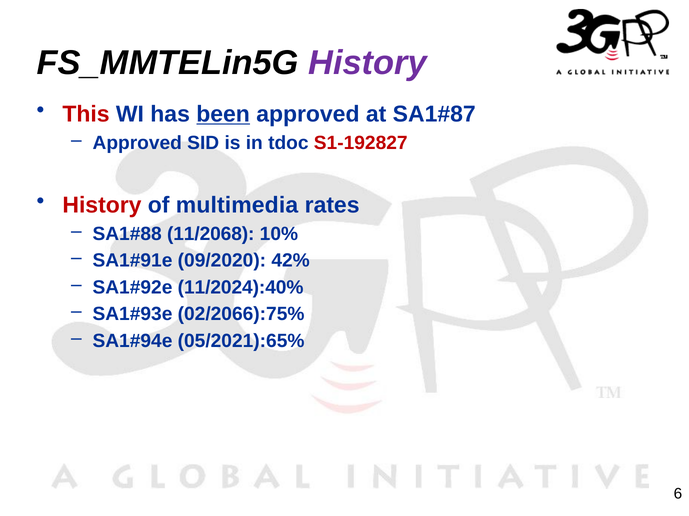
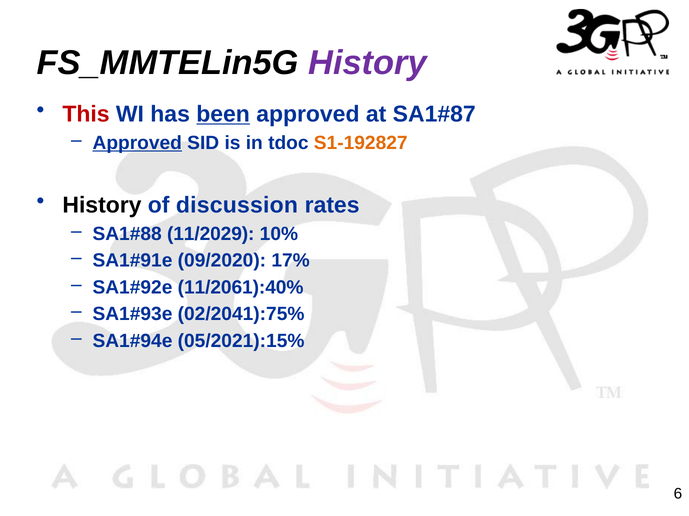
Approved underline: none -> present (137, 143)
S1-192827 colour: red -> orange (361, 143)
History colour: red -> black (102, 205)
multimedia: multimedia -> discussion (237, 205)
11/2068: 11/2068 -> 11/2029 (211, 234)
42%: 42% -> 17% (291, 261)
11/2024):40%: 11/2024):40% -> 11/2061):40% (241, 288)
02/2066):75%: 02/2066):75% -> 02/2041):75% (241, 315)
05/2021):65%: 05/2021):65% -> 05/2021):15% (241, 341)
